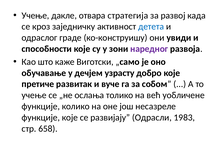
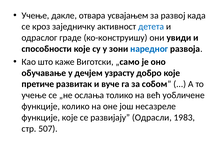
стратегија: стратегија -> усвајањем (128, 15)
наредног colour: purple -> blue (149, 49)
658: 658 -> 507 (48, 128)
